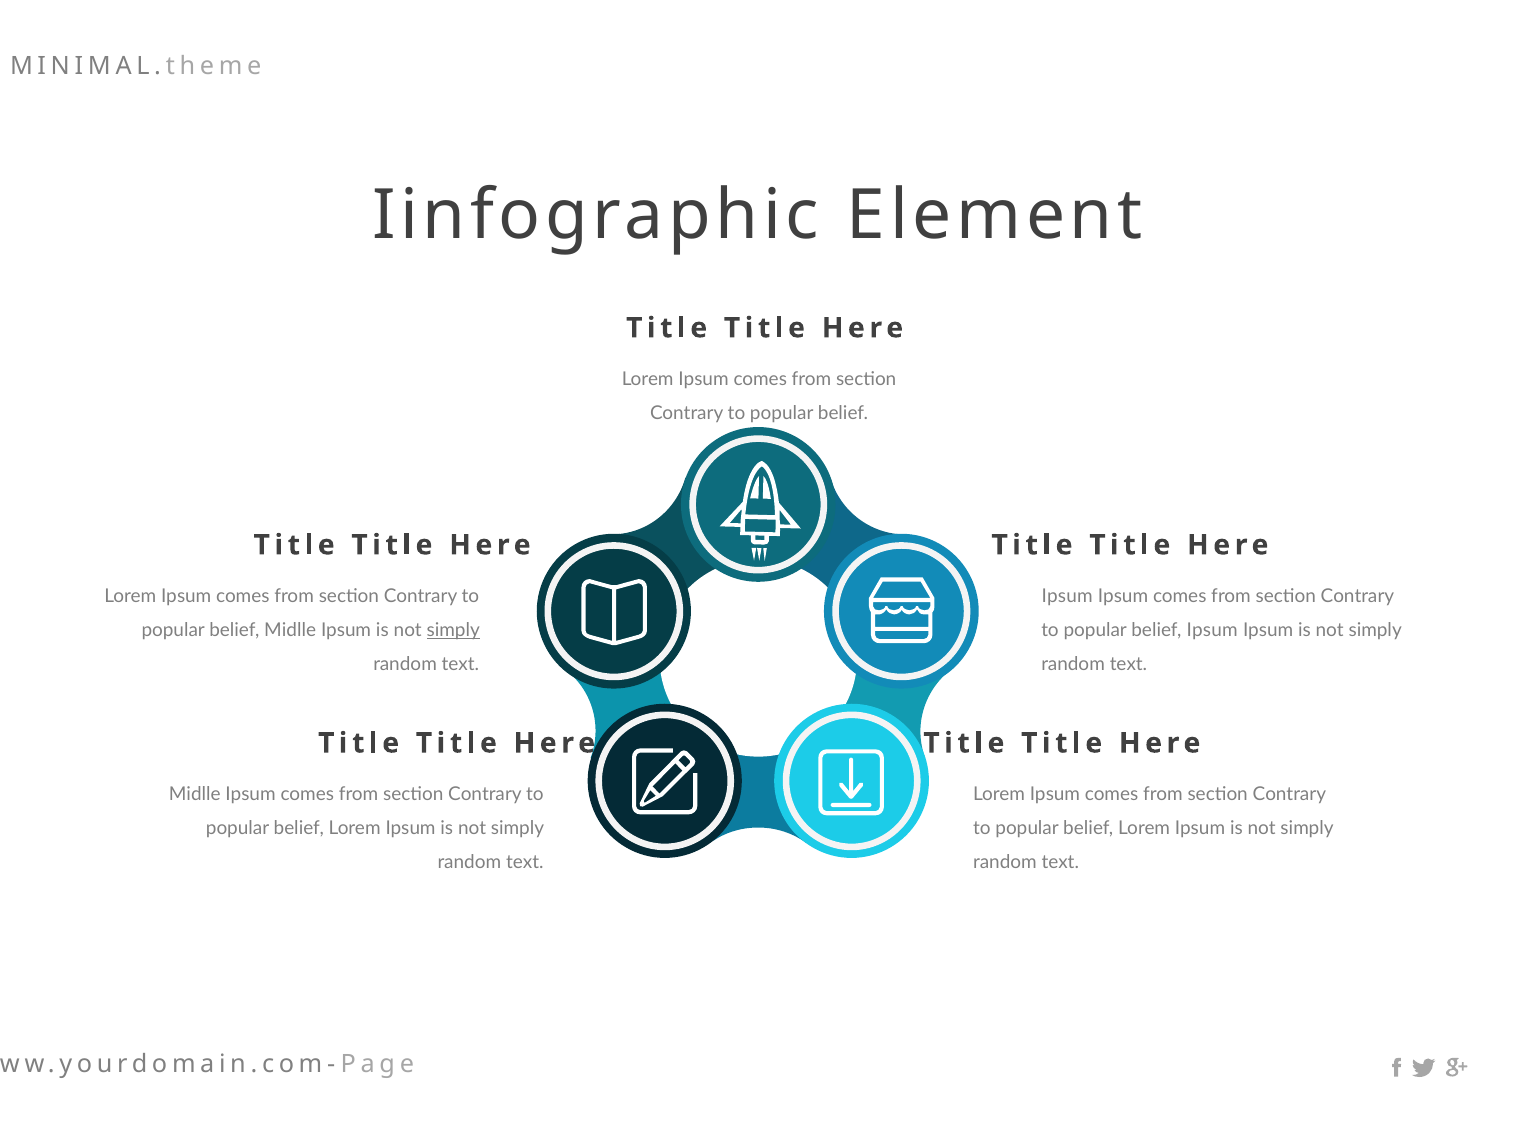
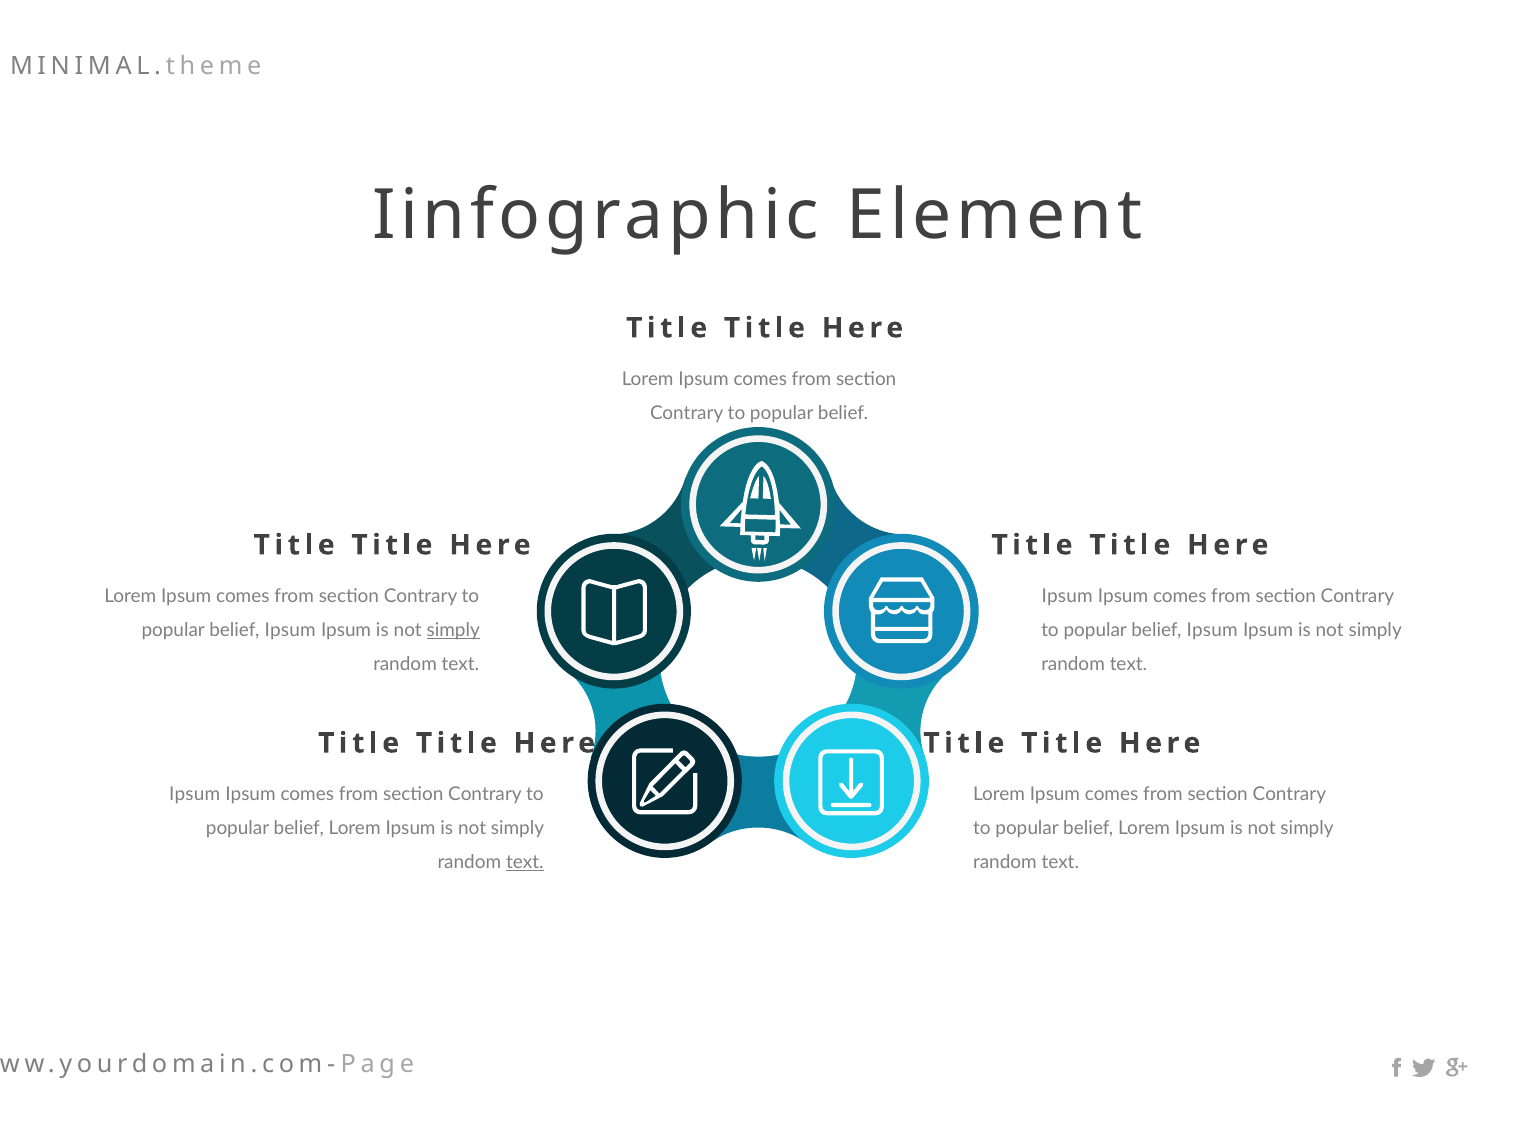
Midlle: Midlle -> Ipsum (290, 630)
Midlle: Midlle -> Ipsum (195, 794)
text underline: none -> present (525, 863)
